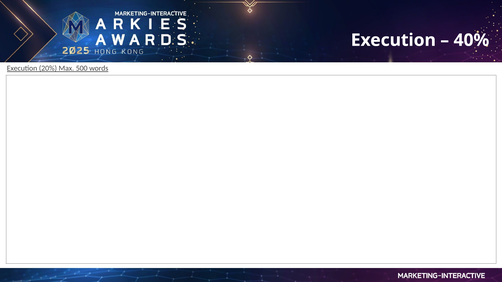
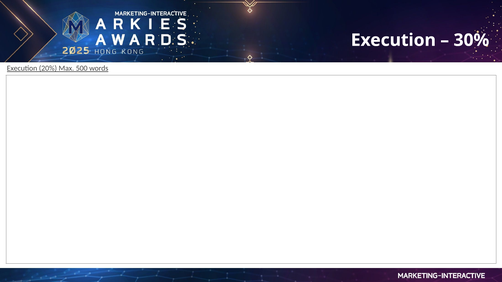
40%: 40% -> 30% (471, 40)
